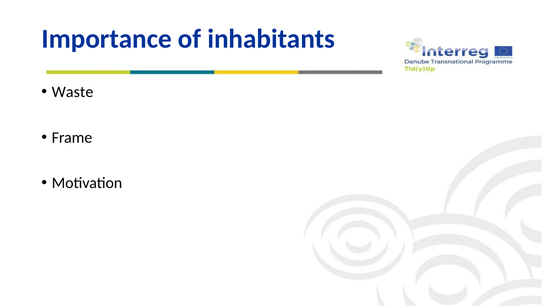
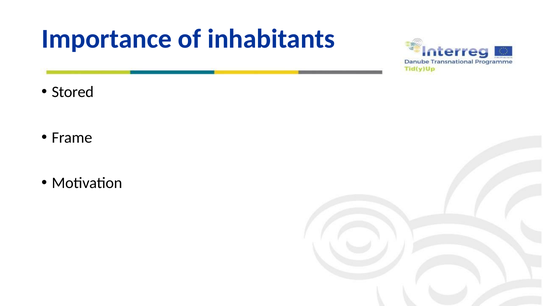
Waste: Waste -> Stored (73, 92)
